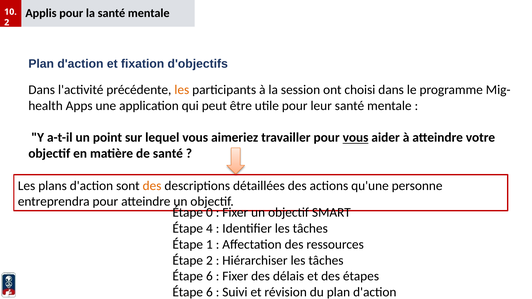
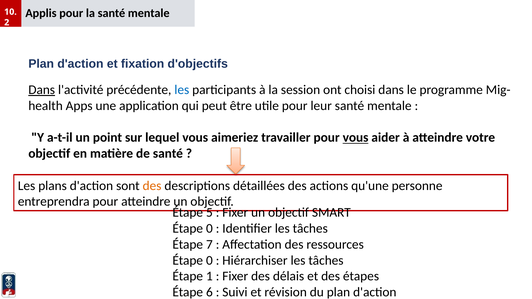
Dans underline: none -> present (42, 90)
les colour: orange -> blue (182, 90)
0: 0 -> 5 (209, 213)
4: 4 -> 0 (209, 229)
1: 1 -> 7 (209, 245)
2: 2 -> 0 (209, 261)
6: 6 -> 1 (209, 276)
